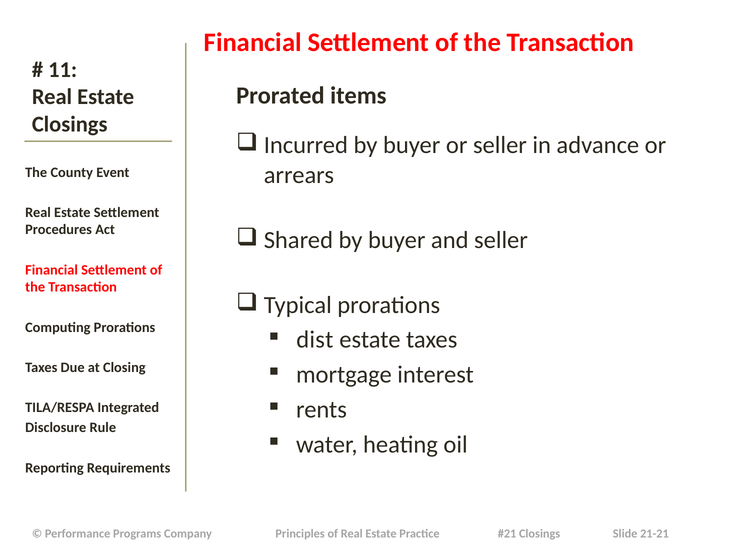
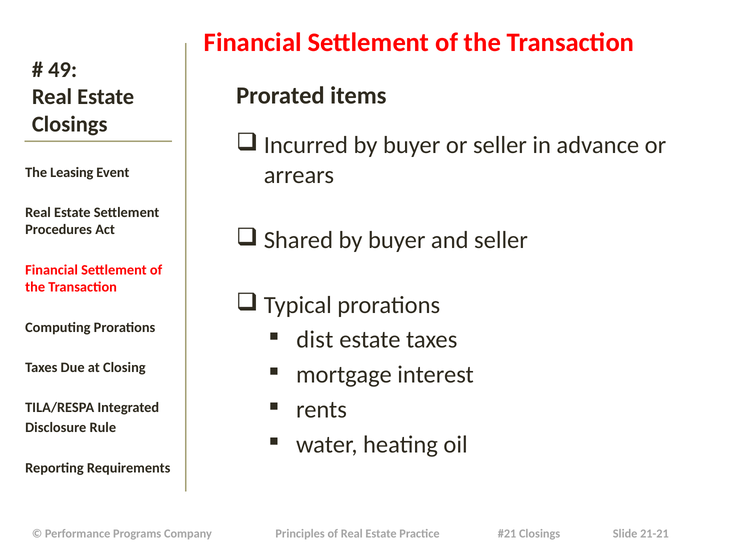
11: 11 -> 49 (63, 70)
County: County -> Leasing (72, 172)
